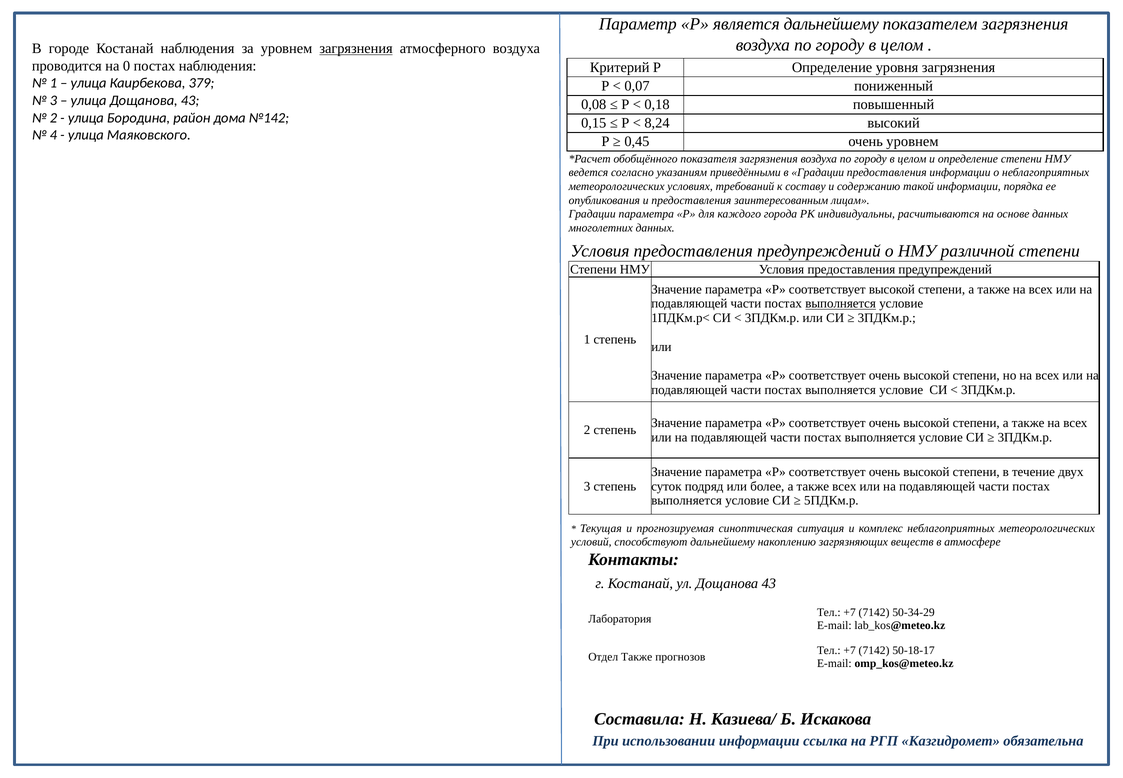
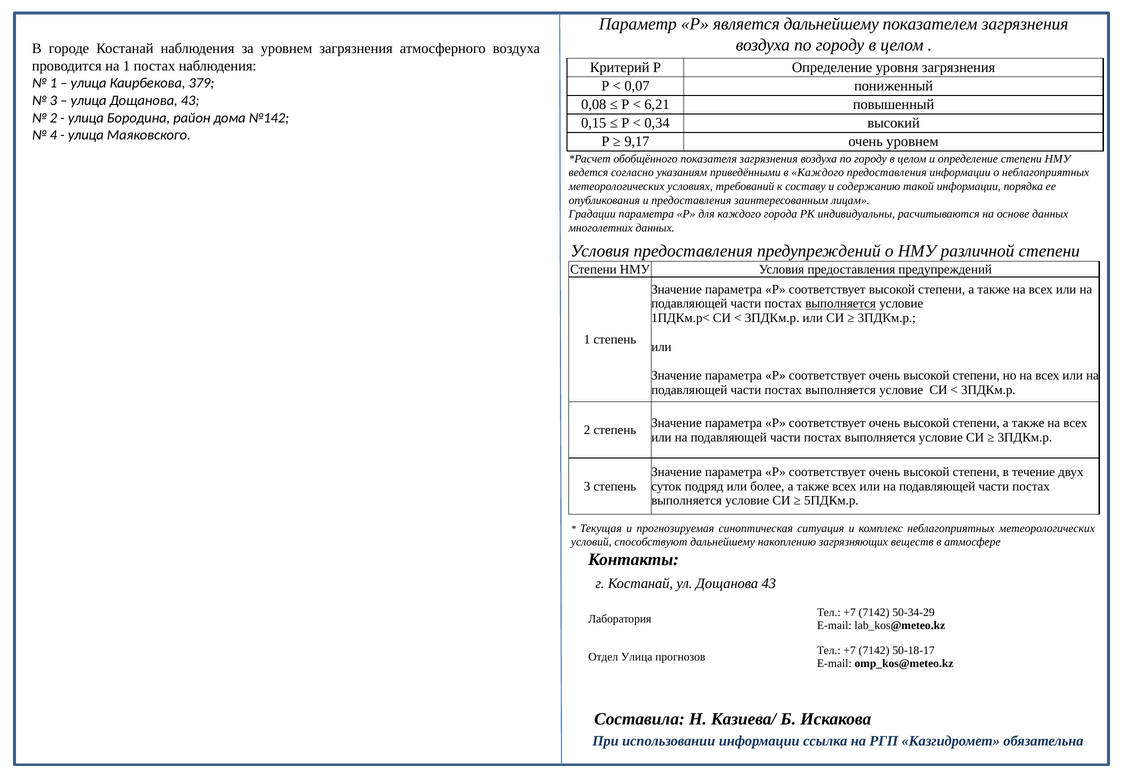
загрязнения underline: present -> none (356, 49)
на 0: 0 -> 1 (126, 66)
0,18: 0,18 -> 6,21 (657, 104)
8,24: 8,24 -> 0,34 (657, 123)
0,45: 0,45 -> 9,17 (637, 142)
в Градации: Градации -> Каждого (818, 173)
Отдел Также: Также -> Улица (637, 657)
